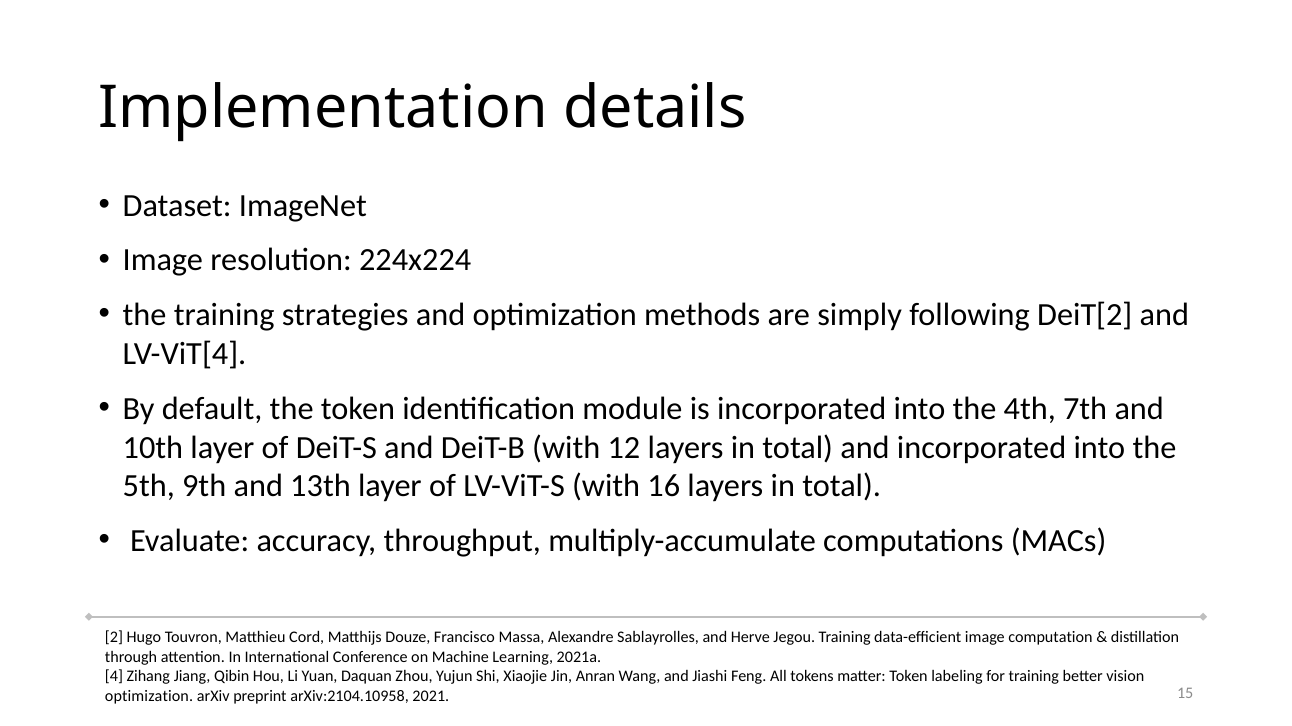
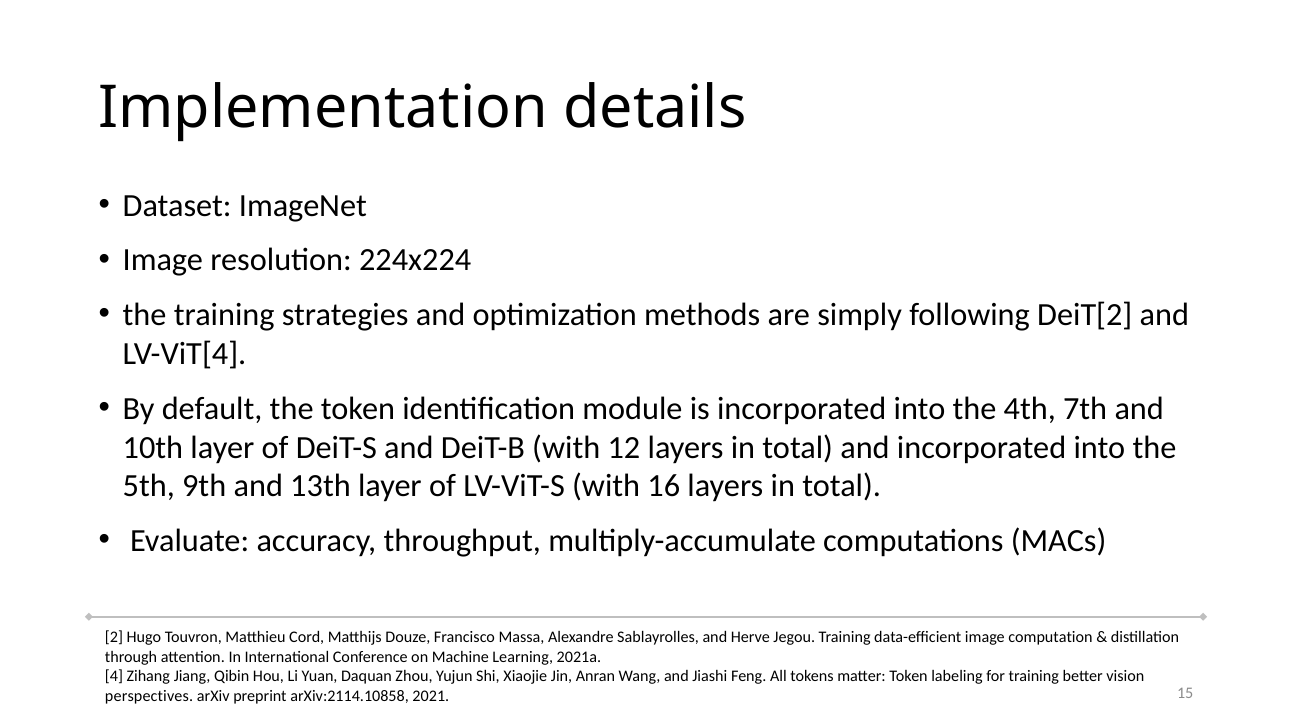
optimization: optimization -> perspectives (149, 696)
arXiv:2104.10958: arXiv:2104.10958 -> arXiv:2114.10858 (350, 696)
